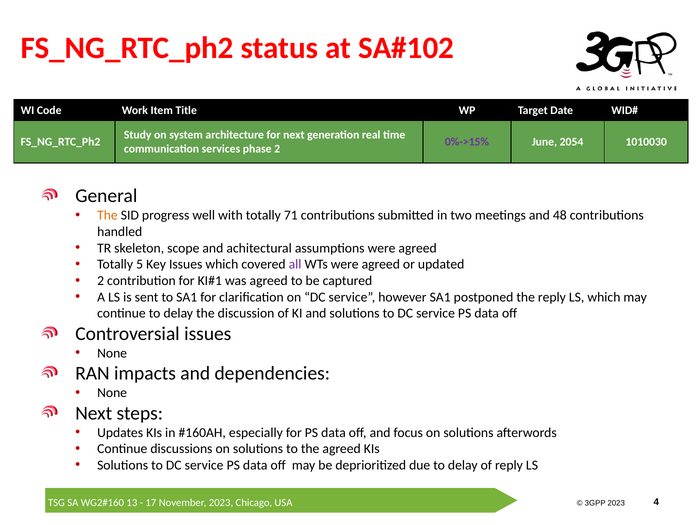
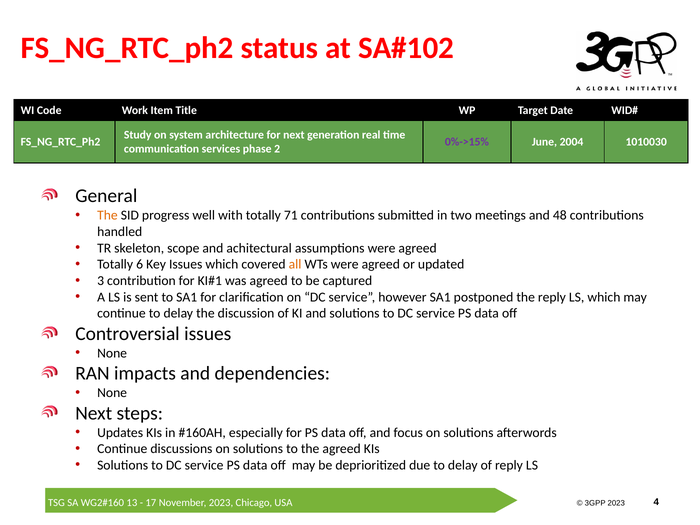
2054: 2054 -> 2004 (572, 142)
5: 5 -> 6 (140, 264)
all colour: purple -> orange (295, 264)
2: 2 -> 3 (101, 281)
